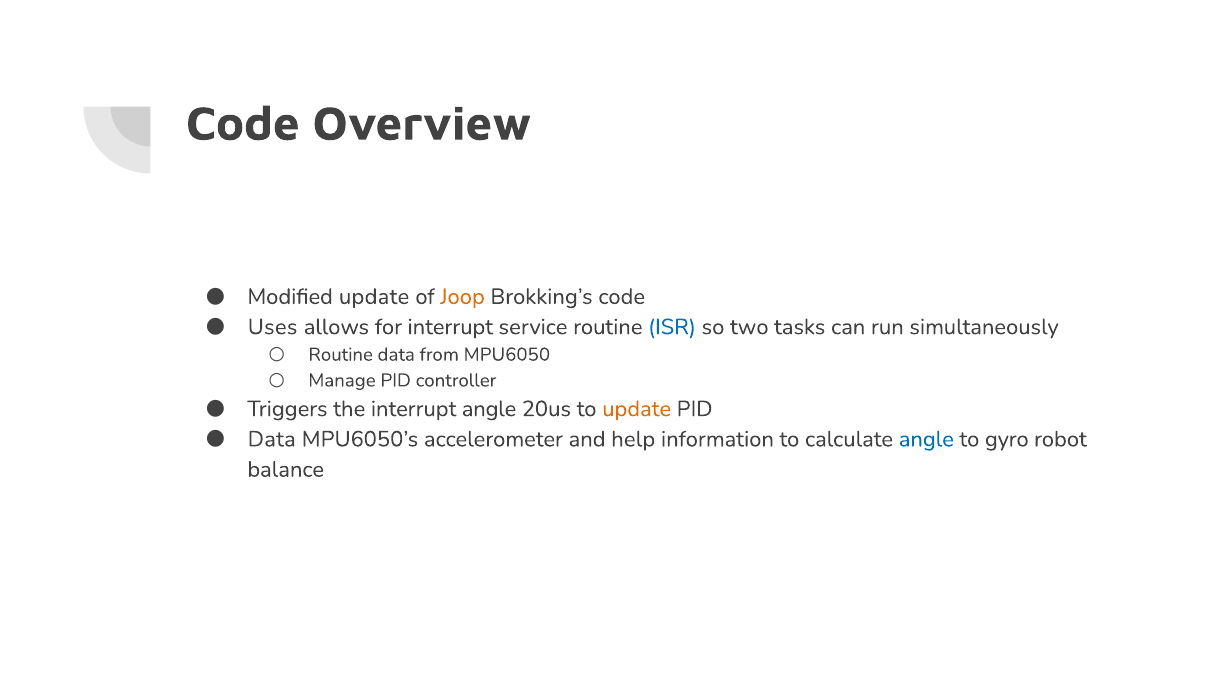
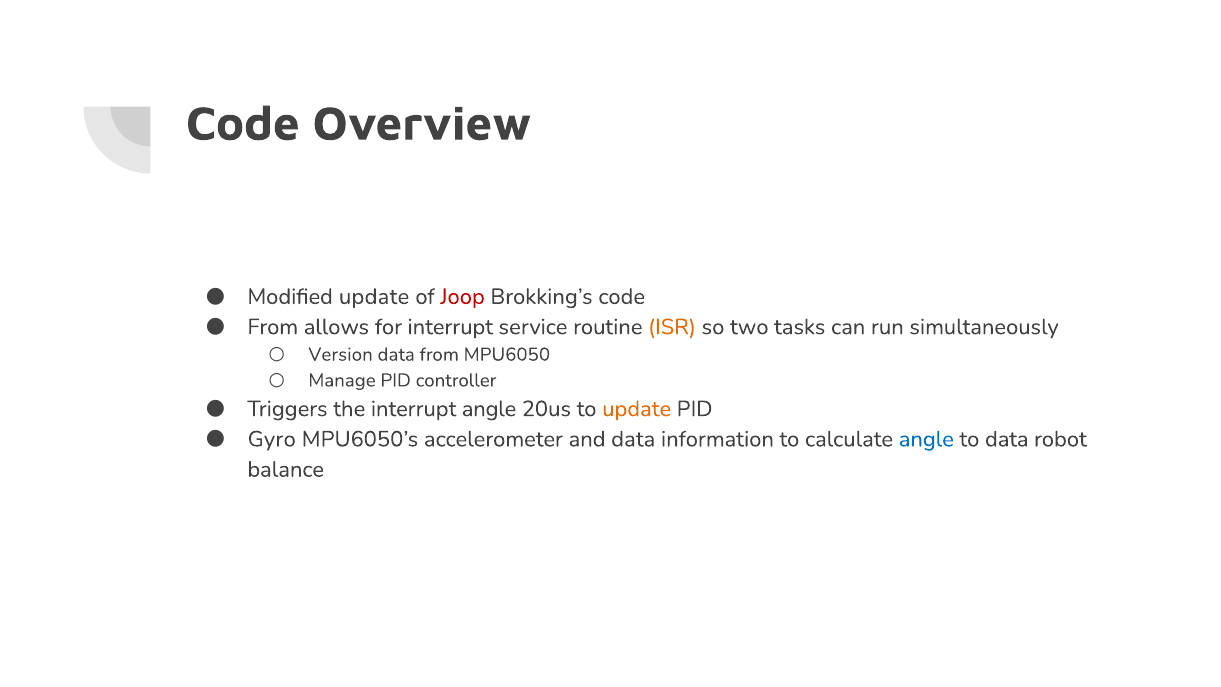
Joop colour: orange -> red (463, 297)
Uses: Uses -> From (273, 327)
ISR colour: blue -> orange (672, 327)
Routine: Routine -> Version (341, 354)
Data: Data -> Gyro (272, 439)
and help: help -> data (633, 439)
to gyro: gyro -> data (1007, 439)
